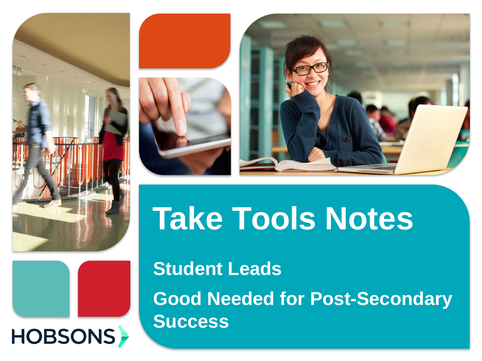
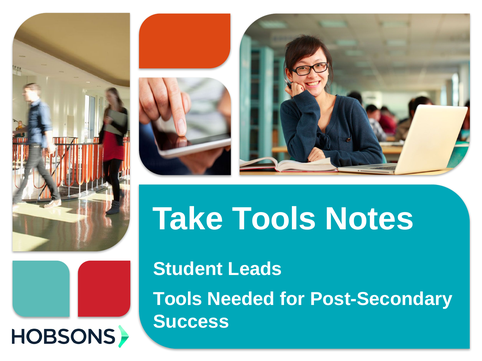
Good: Good -> Tools (178, 300)
